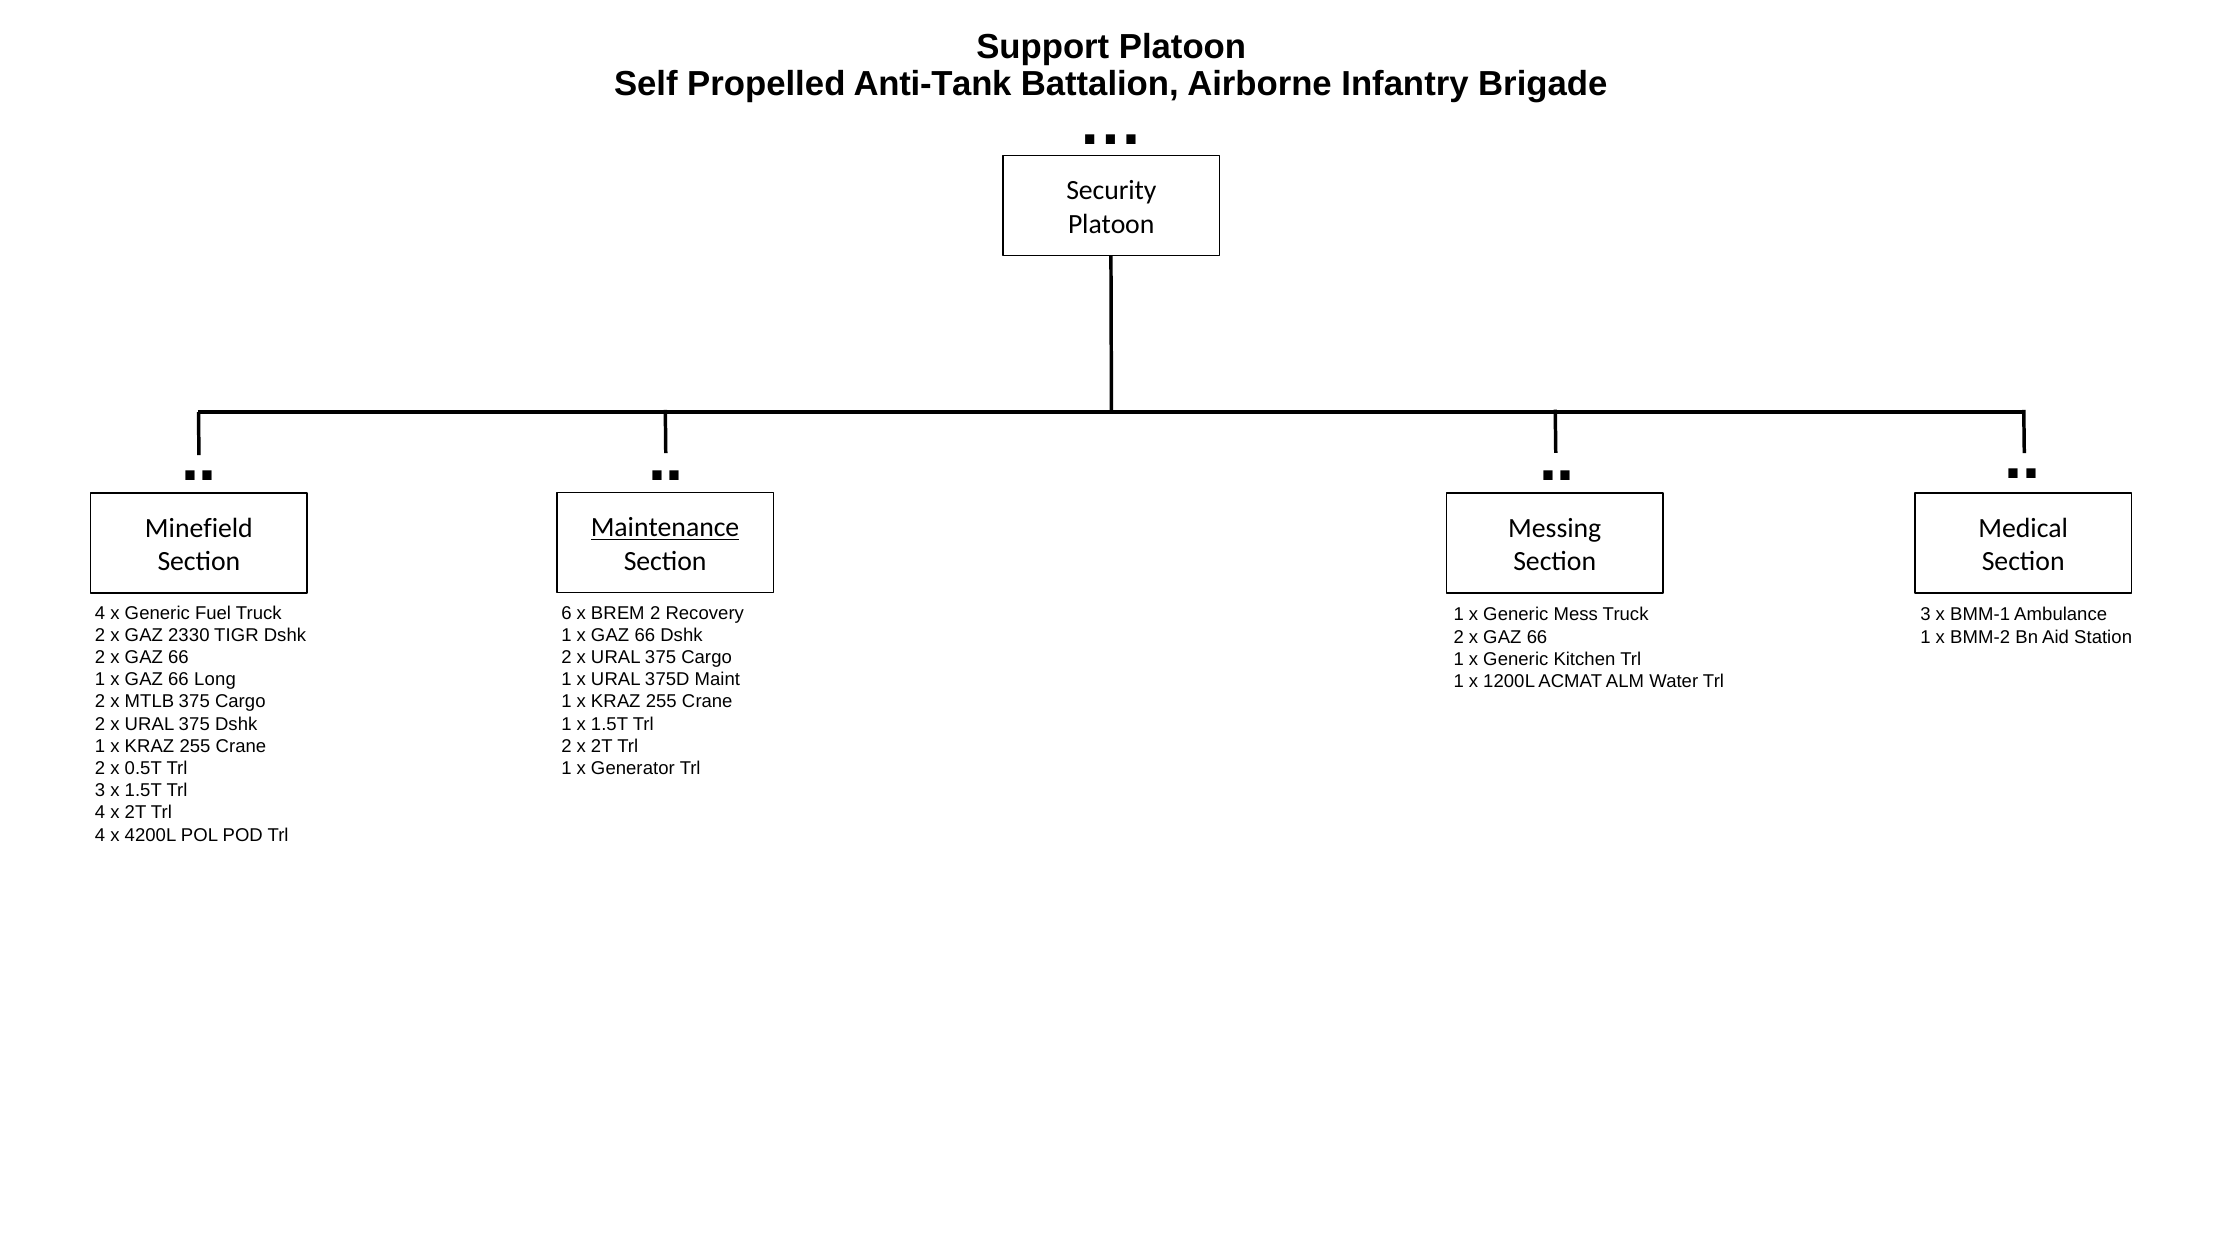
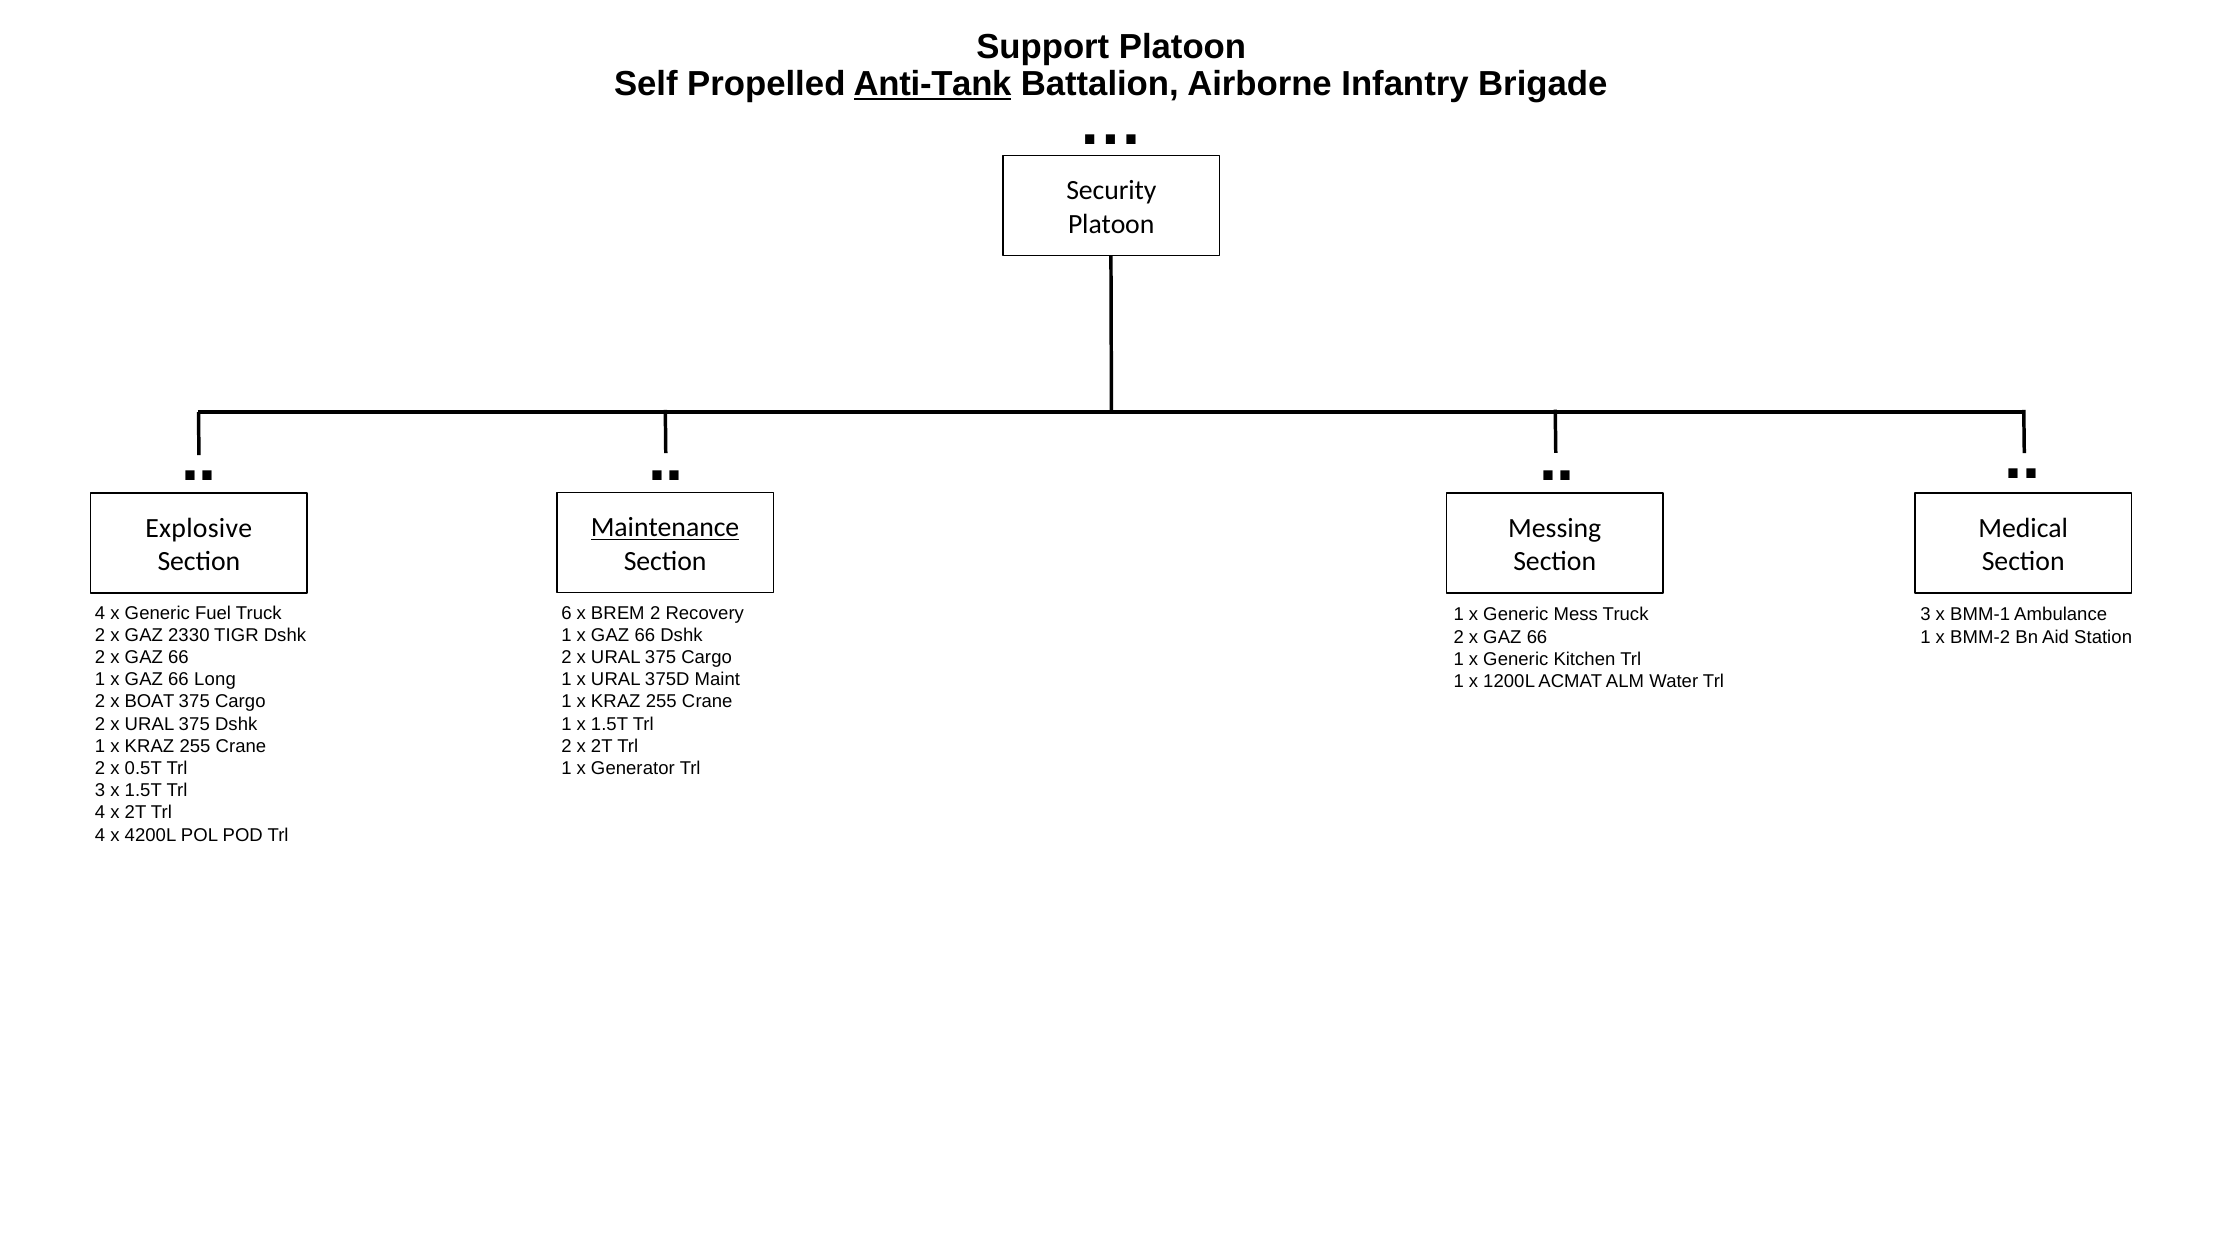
Anti-Tank underline: none -> present (933, 84)
Minefield: Minefield -> Explosive (199, 528)
MTLB: MTLB -> BOAT (150, 702)
